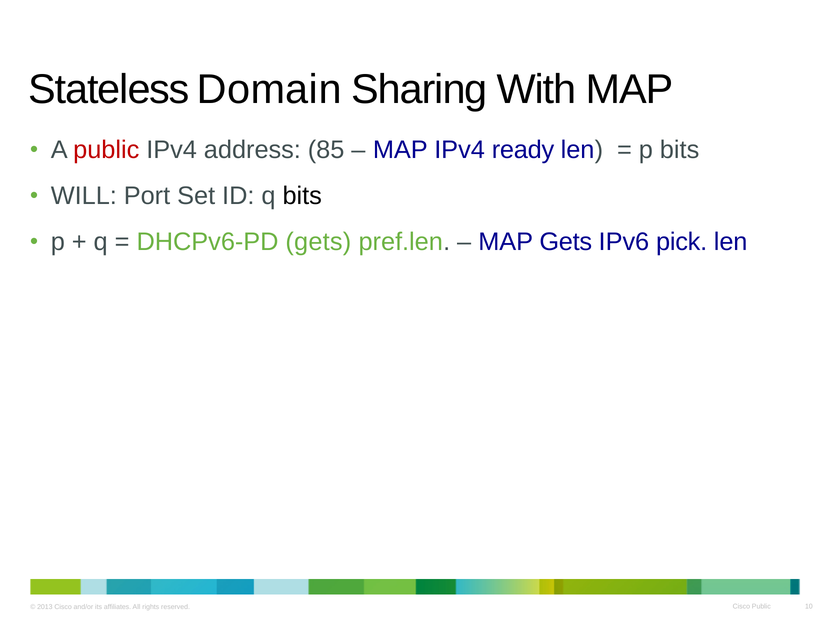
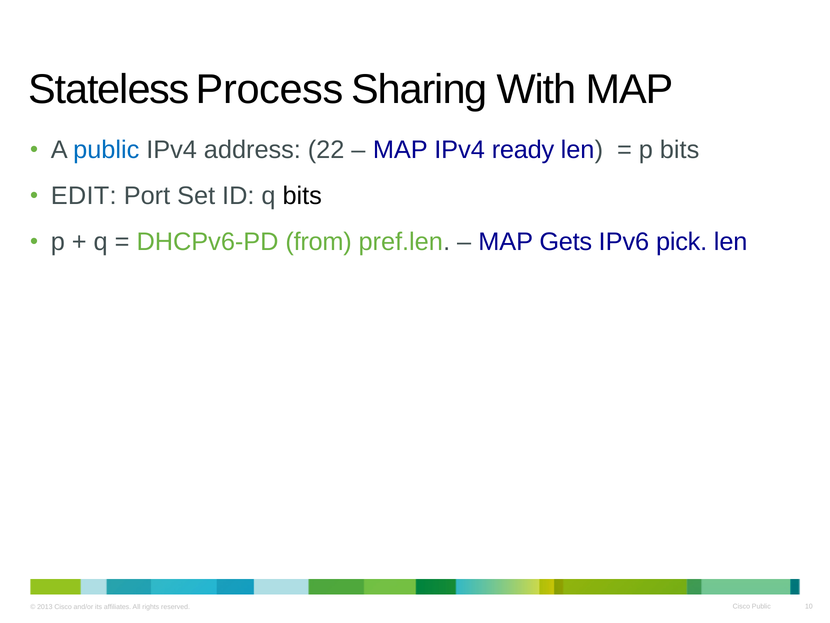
Domain: Domain -> Process (270, 89)
public colour: red -> blue (106, 150)
85: 85 -> 22 (326, 150)
WILL: WILL -> EDIT (84, 196)
DHCPv6-PD gets: gets -> from (319, 242)
